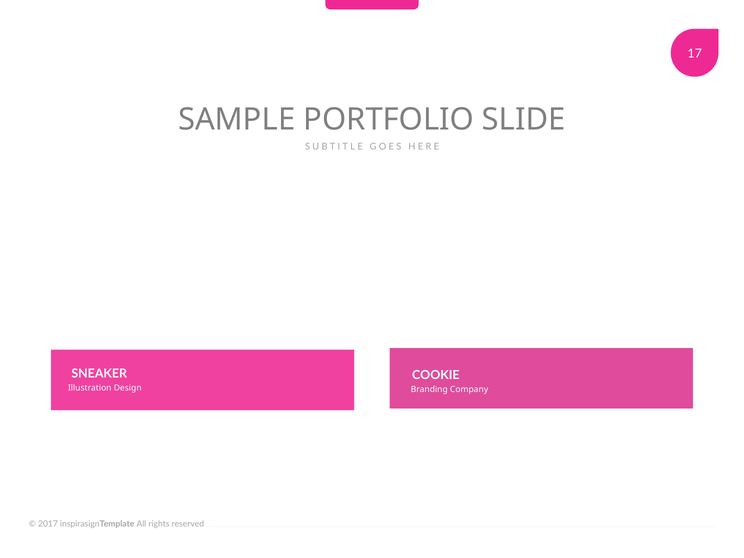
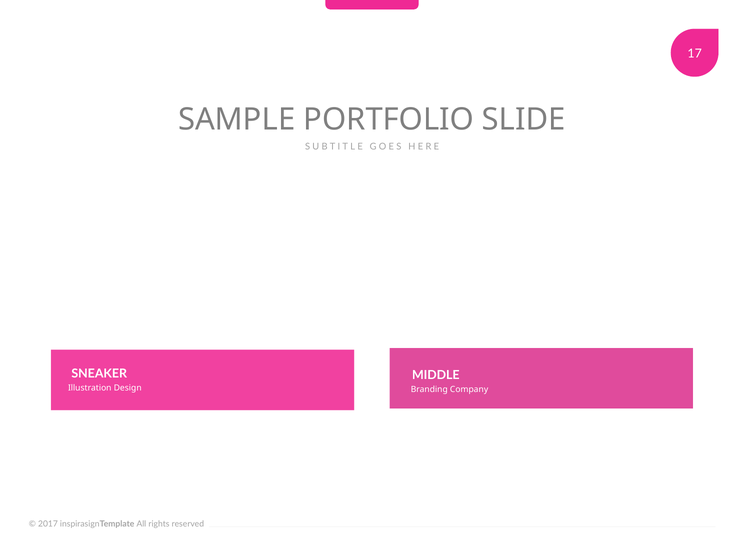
COOKIE: COOKIE -> MIDDLE (436, 375)
